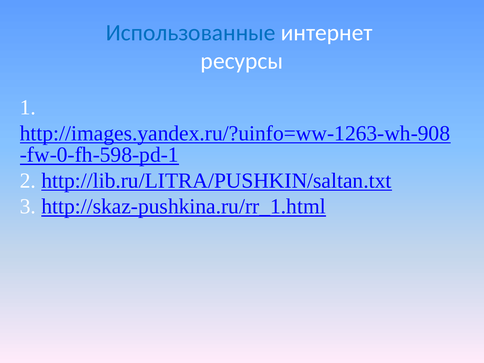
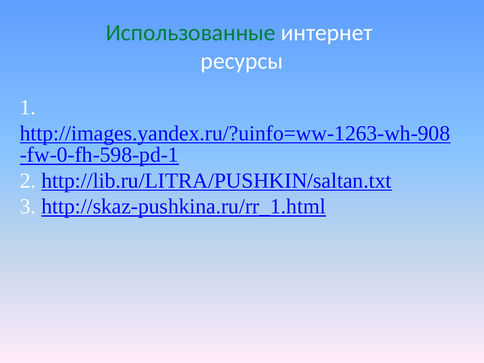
Использованные colour: blue -> green (191, 33)
